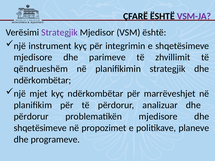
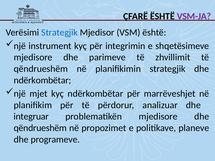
Strategjik colour: purple -> blue (60, 33)
përdorur: përdorur -> integruar (31, 117)
shqetësimeve: shqetësimeve -> qëndrueshëm (40, 128)
